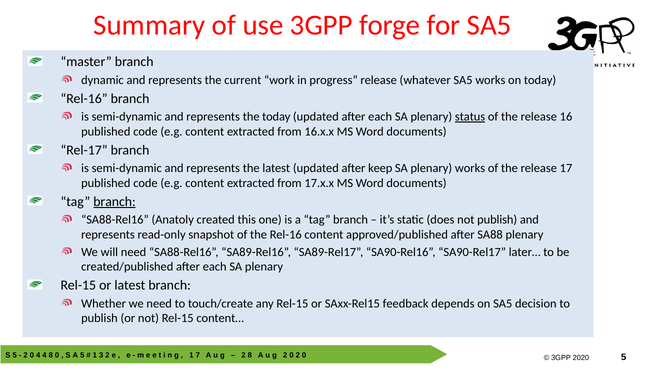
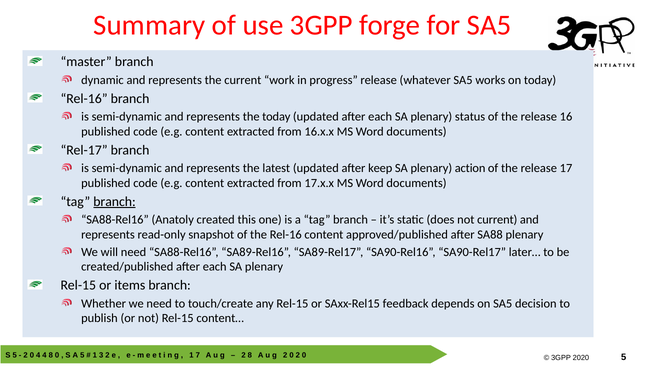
status underline: present -> none (470, 117)
plenary works: works -> action (470, 168)
not publish: publish -> current (497, 220)
or latest: latest -> items (130, 286)
